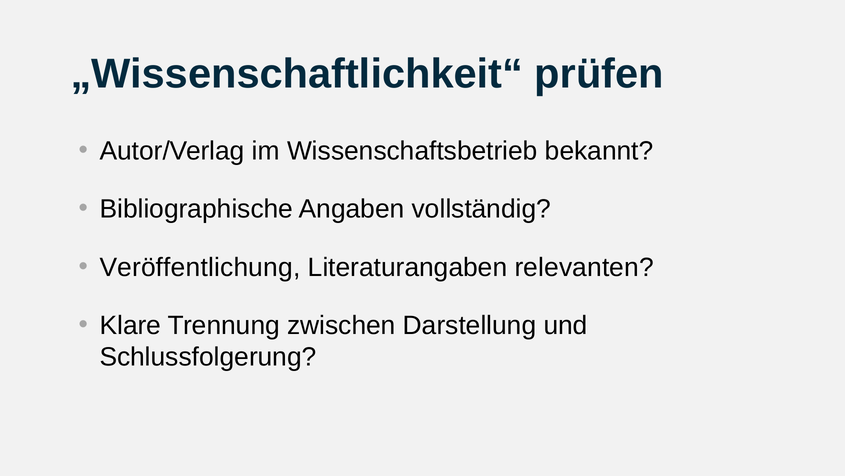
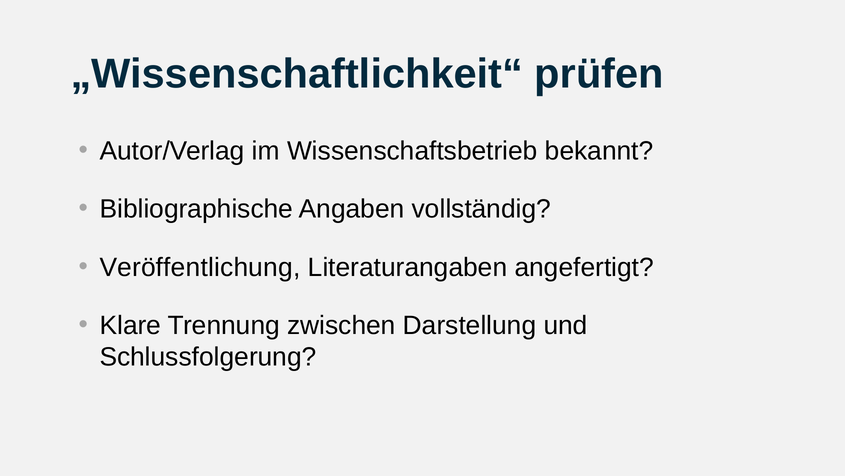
relevanten: relevanten -> angefertigt (584, 267)
